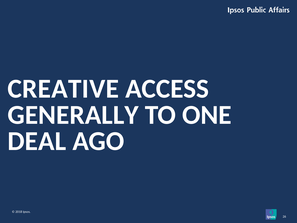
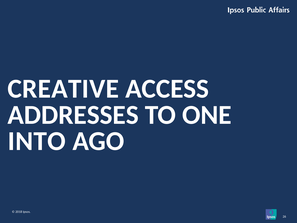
GENERALLY: GENERALLY -> ADDRESSES (73, 115)
DEAL: DEAL -> INTO (37, 141)
